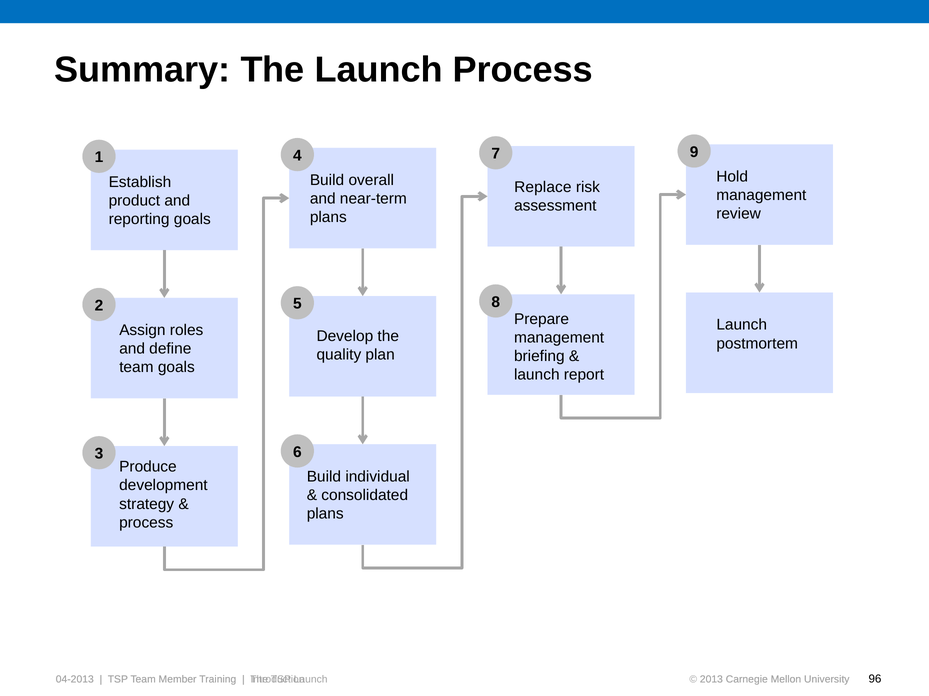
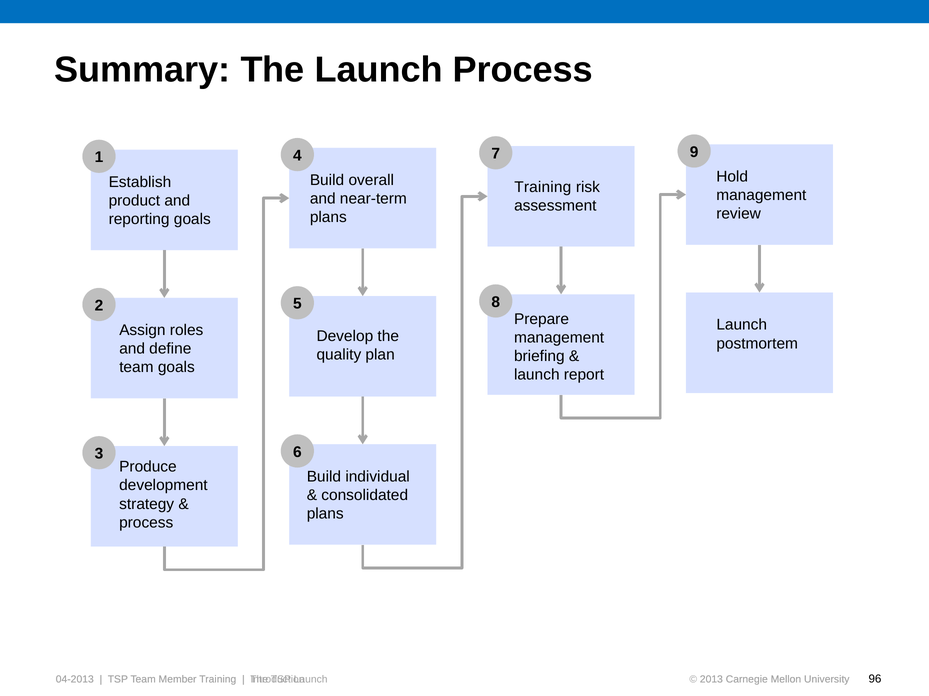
Replace: Replace -> Training (543, 187)
